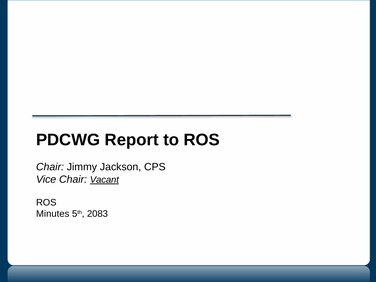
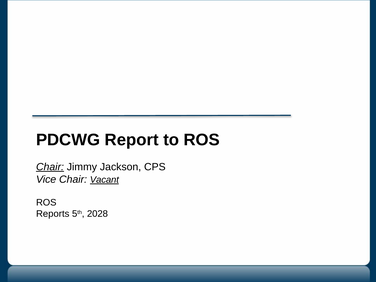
Chair underline: none -> present (50, 167)
Minutes: Minutes -> Reports (53, 214)
2083: 2083 -> 2028 (97, 214)
